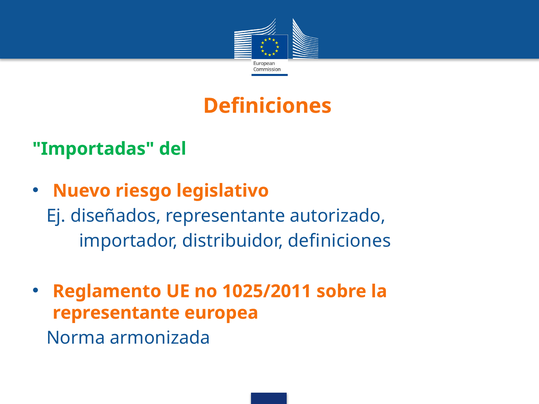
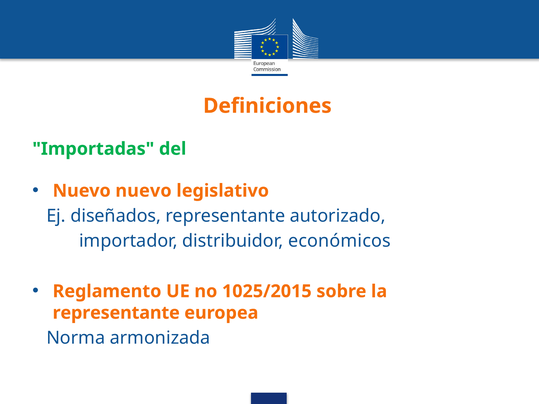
Nuevo riesgo: riesgo -> nuevo (143, 191)
distribuidor definiciones: definiciones -> económicos (339, 241)
1025/2011: 1025/2011 -> 1025/2015 (267, 291)
